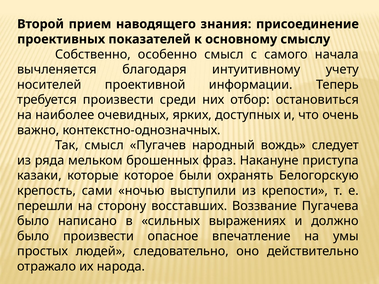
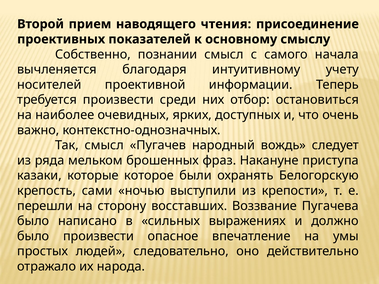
знания: знания -> чтения (226, 24)
особенно: особенно -> познании (168, 54)
